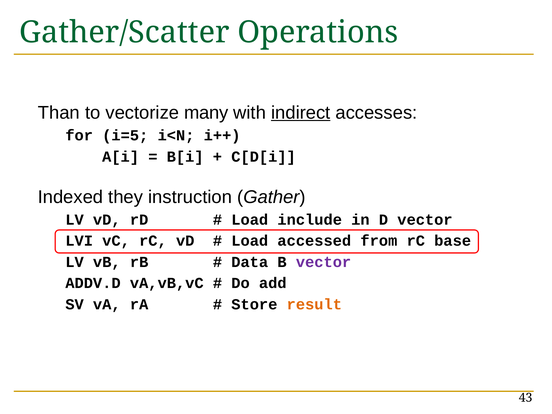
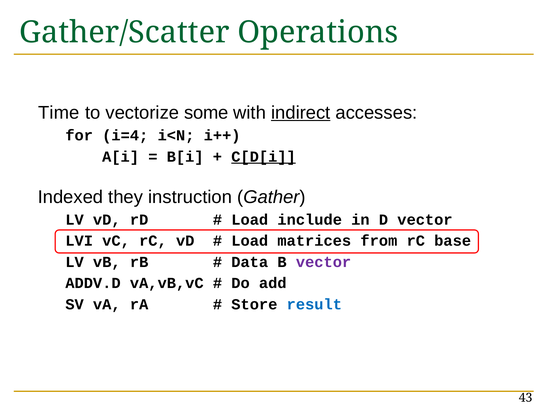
Than: Than -> Time (59, 113)
many: many -> some (206, 113)
i=5: i=5 -> i=4 (125, 135)
C[D[i underline: none -> present (264, 157)
accessed: accessed -> matrices (314, 241)
result colour: orange -> blue (314, 304)
